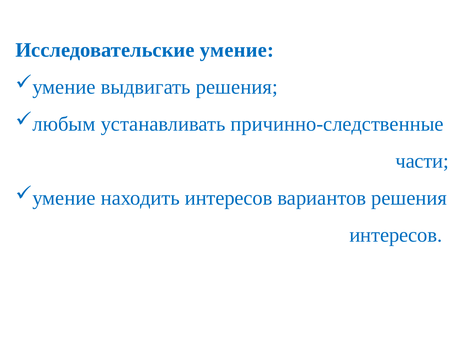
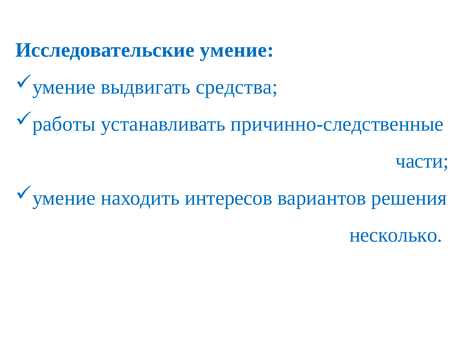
выдвигать решения: решения -> средства (237, 87)
любым: любым -> работы (64, 124)
интересов: интересов -> несколько (396, 235)
